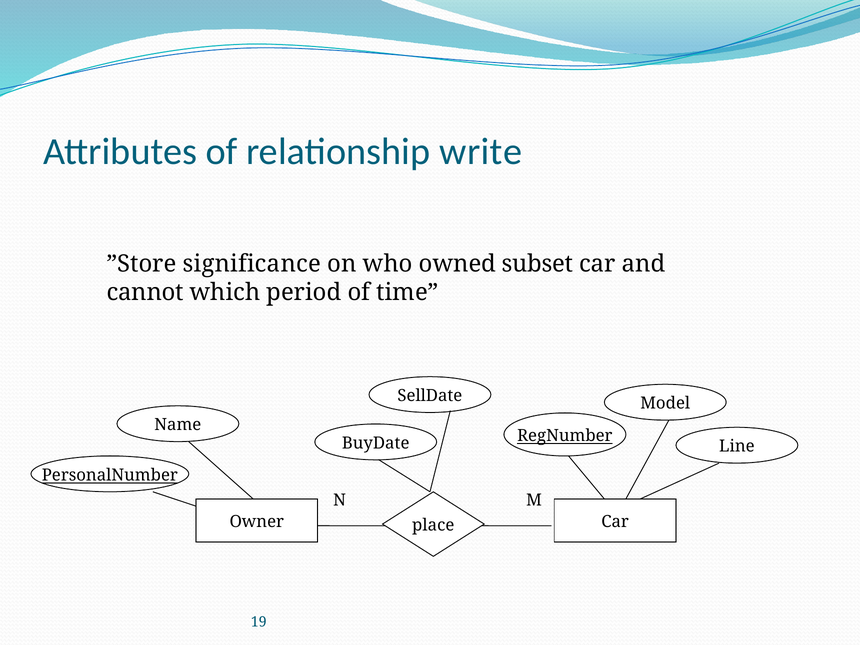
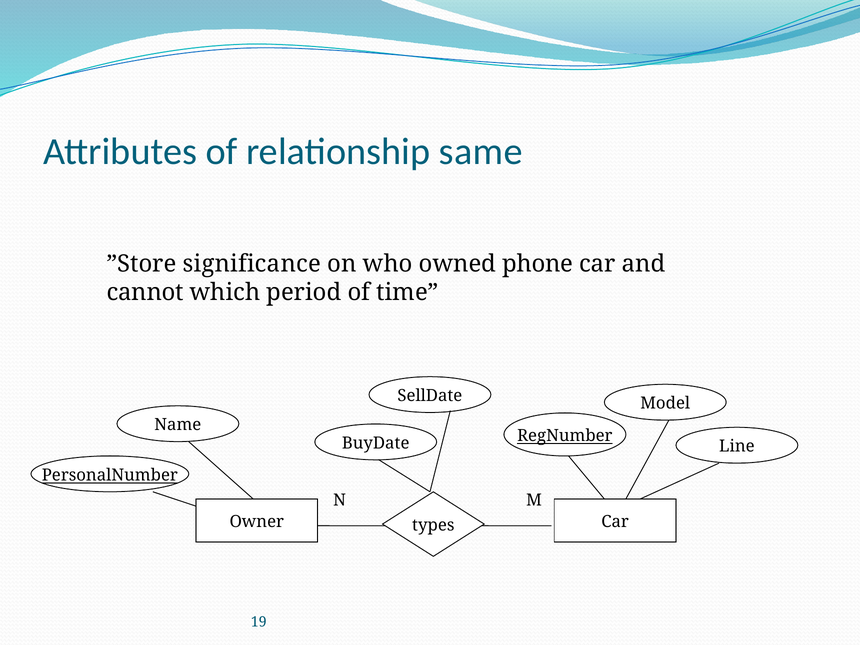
write: write -> same (481, 152)
subset: subset -> phone (538, 264)
place: place -> types (433, 525)
